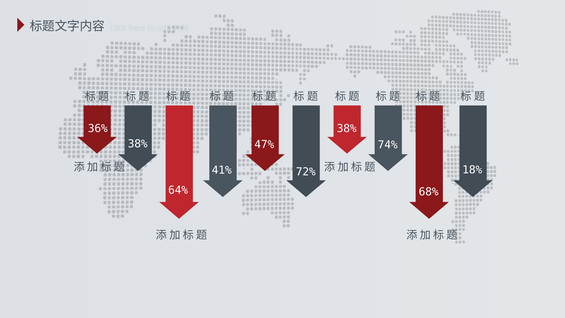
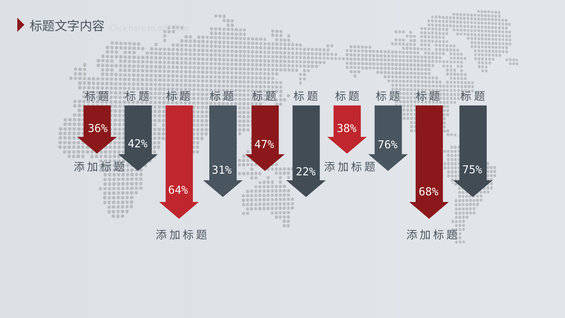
38%: 38% -> 42% (138, 144)
74%: 74% -> 76% (388, 145)
18%: 18% -> 75% (472, 170)
41%: 41% -> 31% (222, 170)
72%: 72% -> 22% (306, 172)
